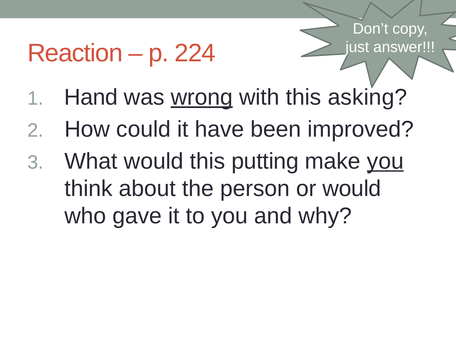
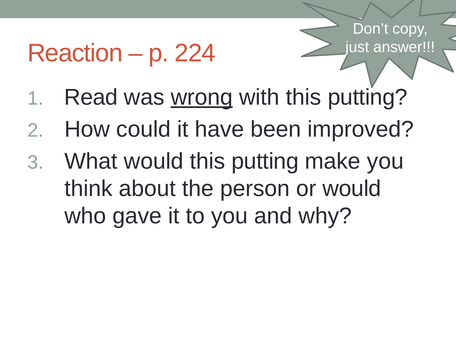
Hand: Hand -> Read (91, 97)
with this asking: asking -> putting (368, 97)
you underline: present -> none (385, 161)
